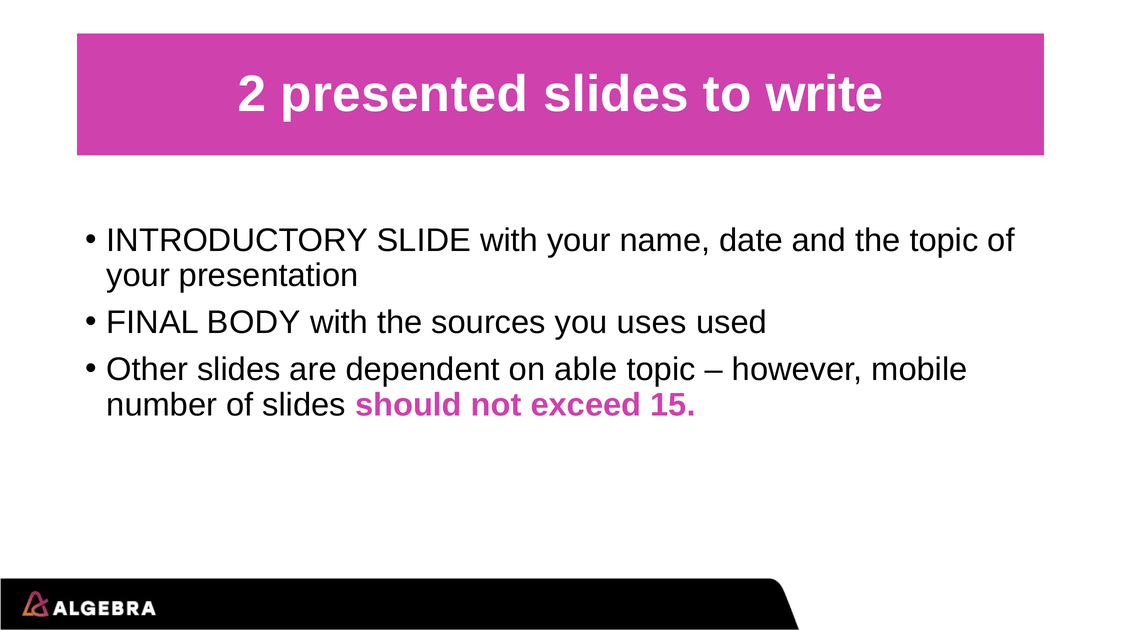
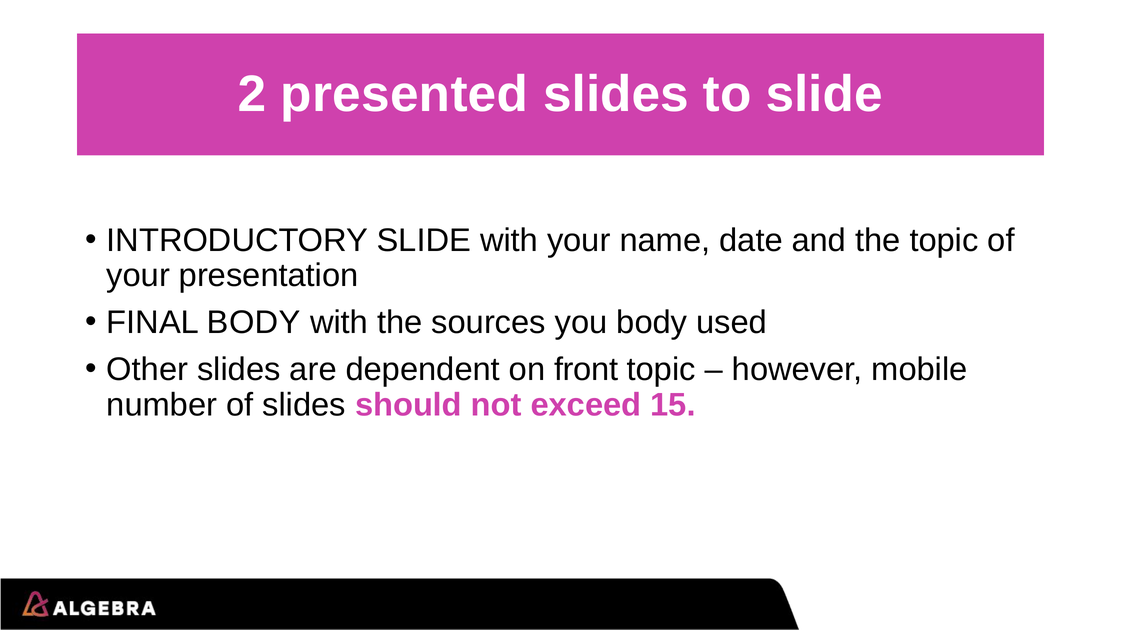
to write: write -> slide (824, 94)
you uses: uses -> body (652, 323)
able: able -> front (586, 370)
